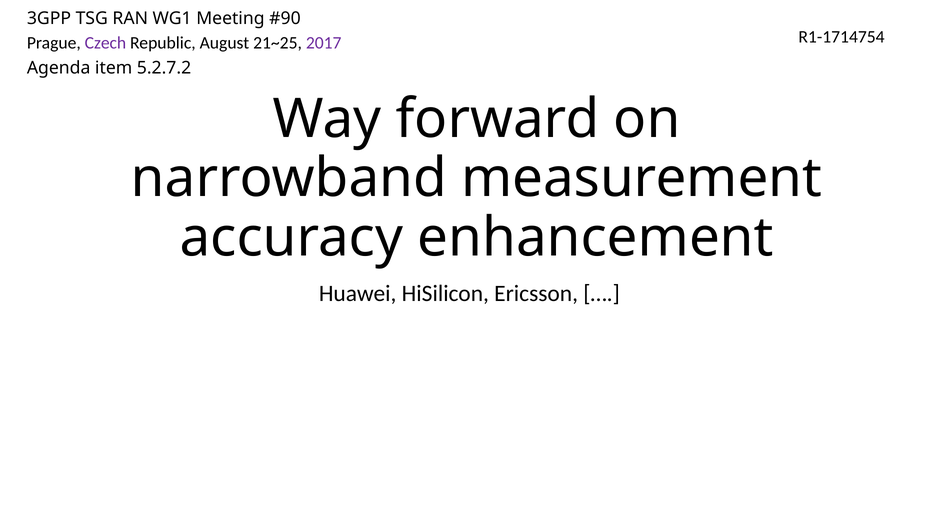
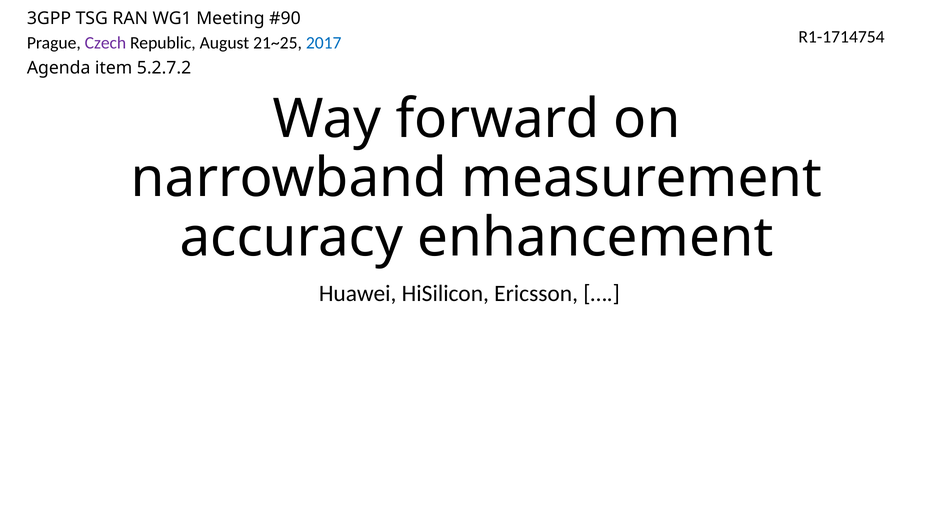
2017 colour: purple -> blue (324, 43)
